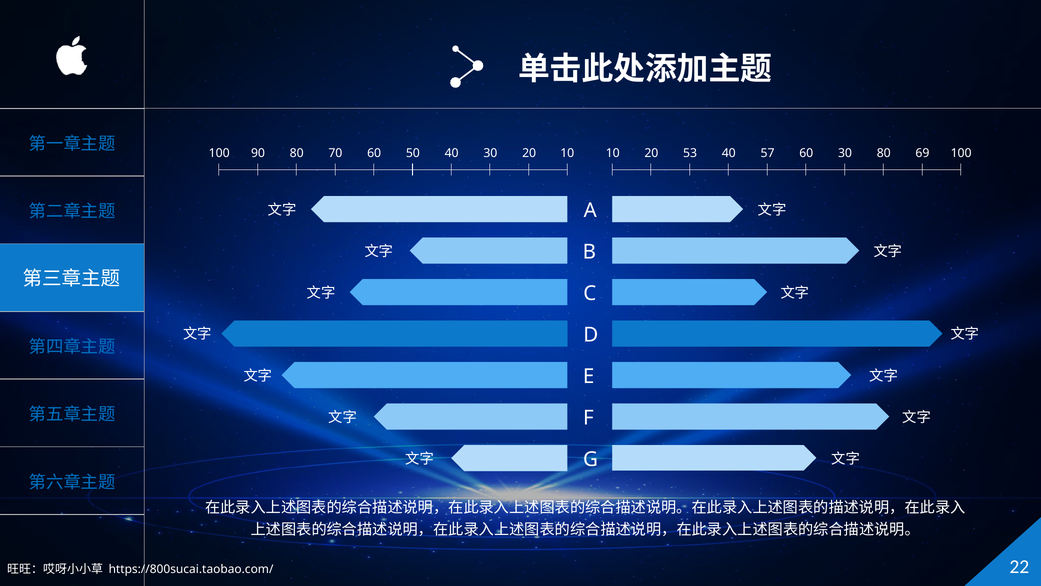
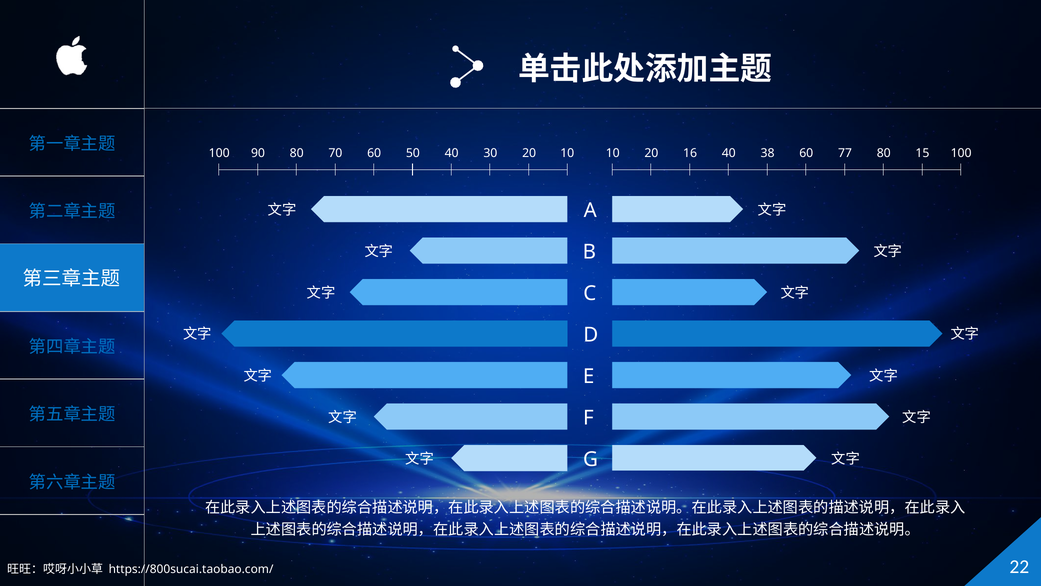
53: 53 -> 16 (690, 153)
57: 57 -> 38 (768, 153)
60 30: 30 -> 77 (845, 153)
69: 69 -> 15 (922, 153)
